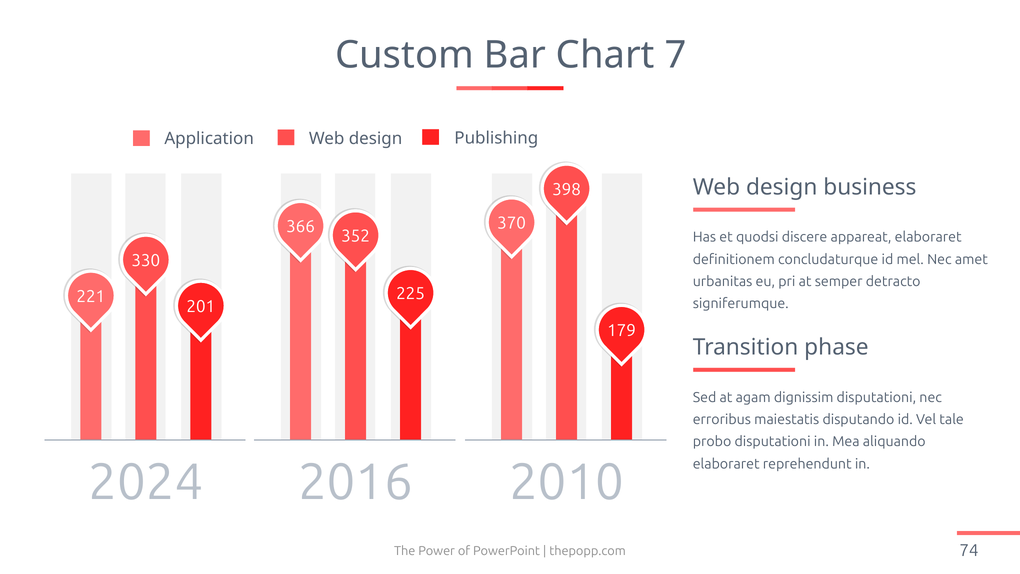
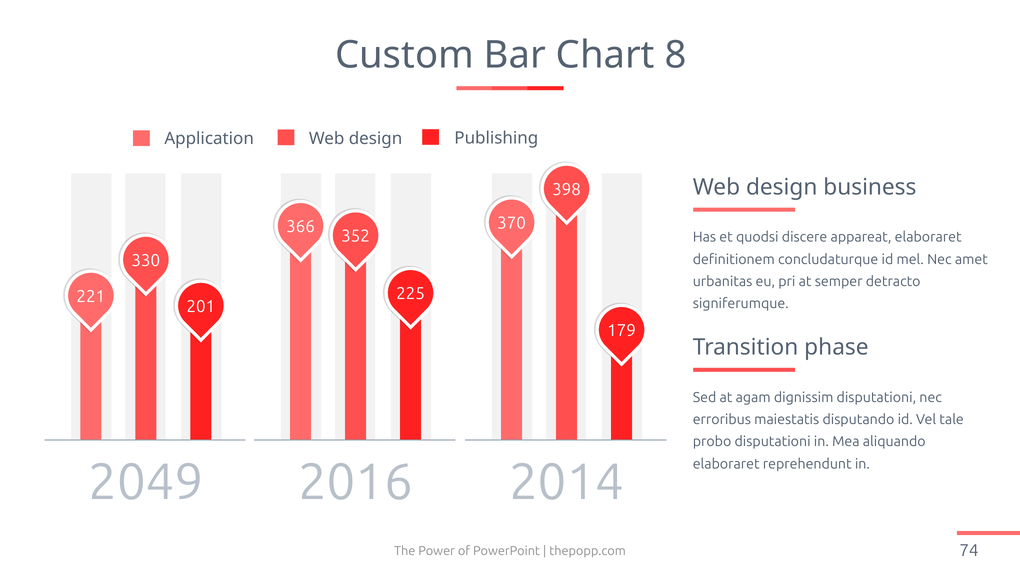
7: 7 -> 8 (676, 55)
2024: 2024 -> 2049 (146, 482)
2010: 2010 -> 2014 (567, 482)
